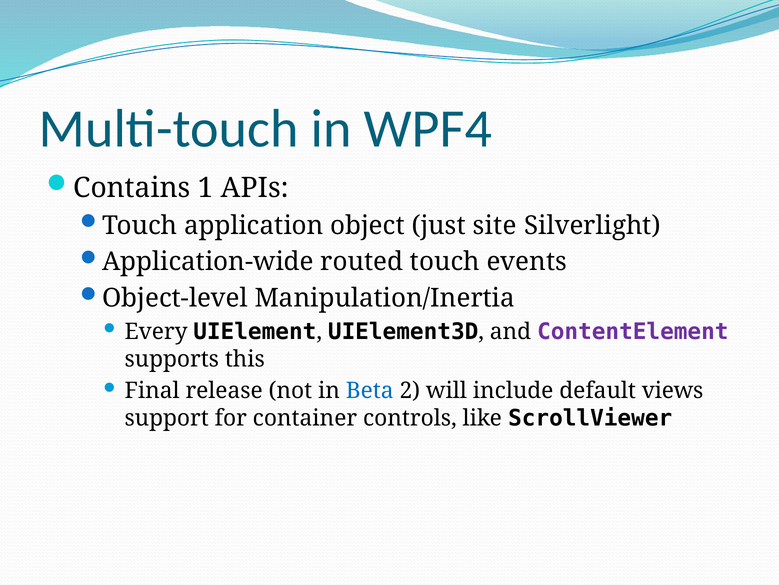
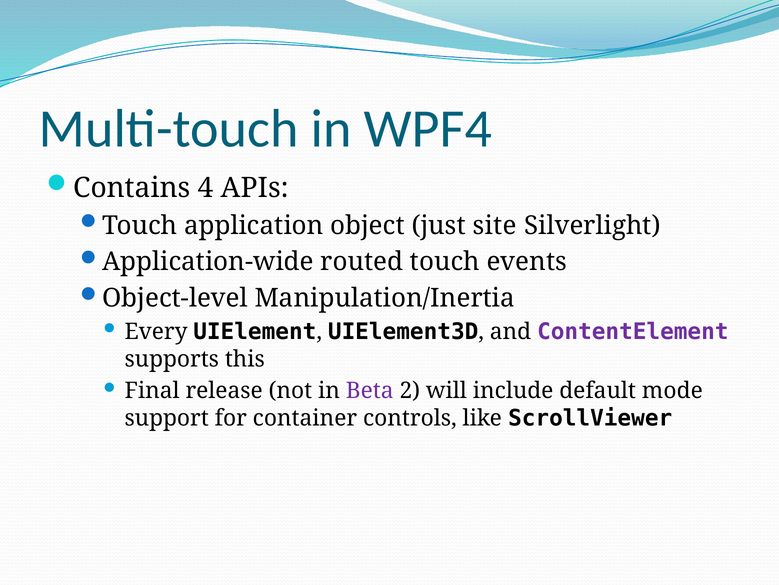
1: 1 -> 4 (206, 188)
Beta colour: blue -> purple (370, 390)
views: views -> mode (672, 390)
